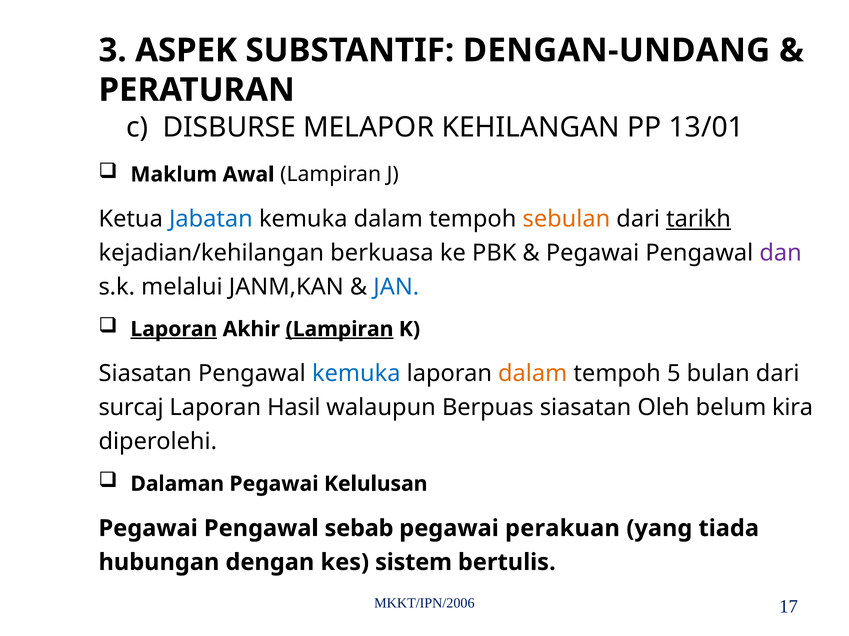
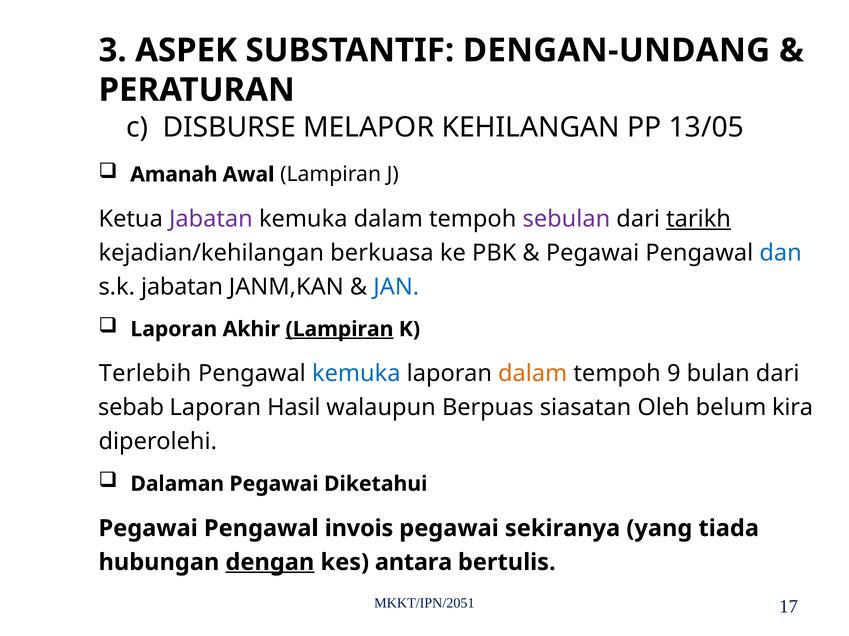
13/01: 13/01 -> 13/05 (706, 128)
Maklum: Maklum -> Amanah (174, 175)
Jabatan colour: blue -> purple (211, 219)
sebulan colour: orange -> purple (566, 219)
dan colour: purple -> blue (781, 253)
s.k melalui: melalui -> jabatan (182, 287)
Laporan underline: present -> none (174, 330)
Siasatan: Siasatan -> Terlebih (145, 374)
5: 5 -> 9 (674, 374)
surcaj: surcaj -> sebab (131, 408)
Kelulusan: Kelulusan -> Diketahui (376, 484)
sebab: sebab -> invois (359, 529)
perakuan: perakuan -> sekiranya (563, 529)
dengan underline: none -> present (270, 563)
sistem: sistem -> antara (414, 563)
MKKT/IPN/2006: MKKT/IPN/2006 -> MKKT/IPN/2051 (424, 604)
